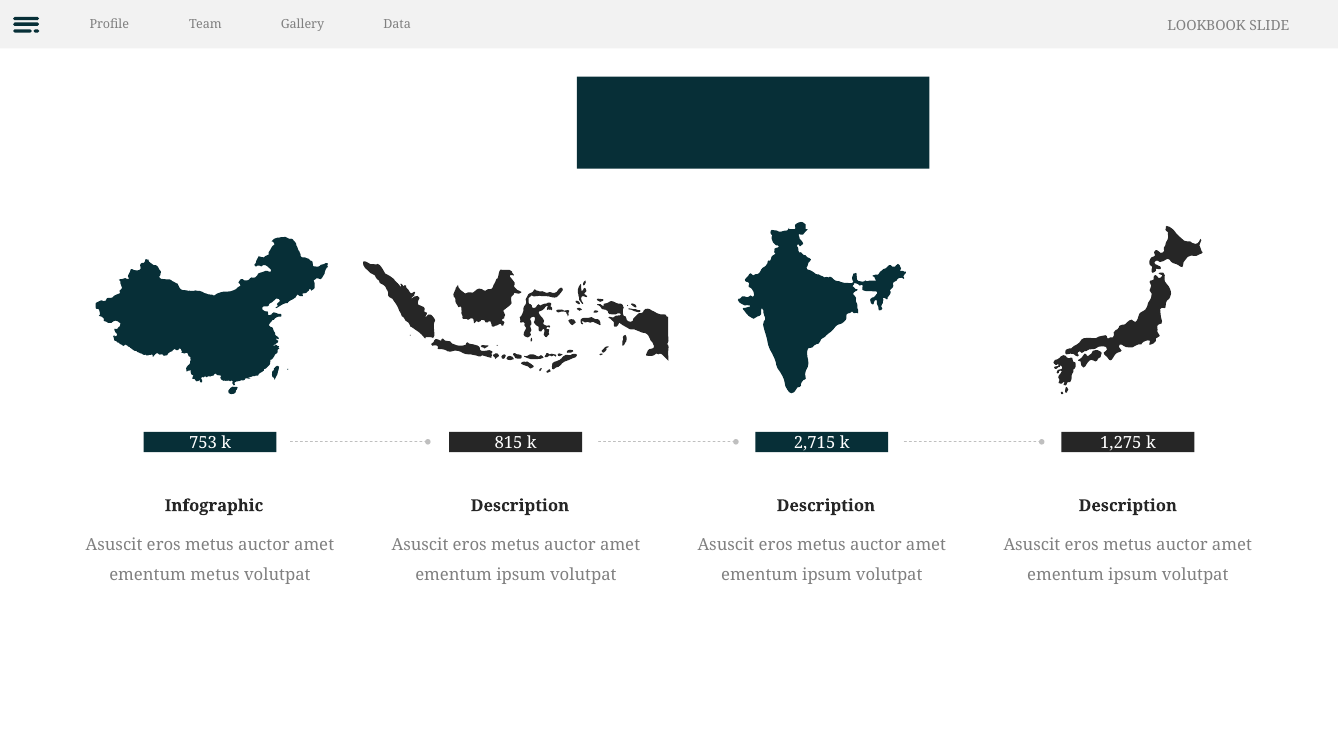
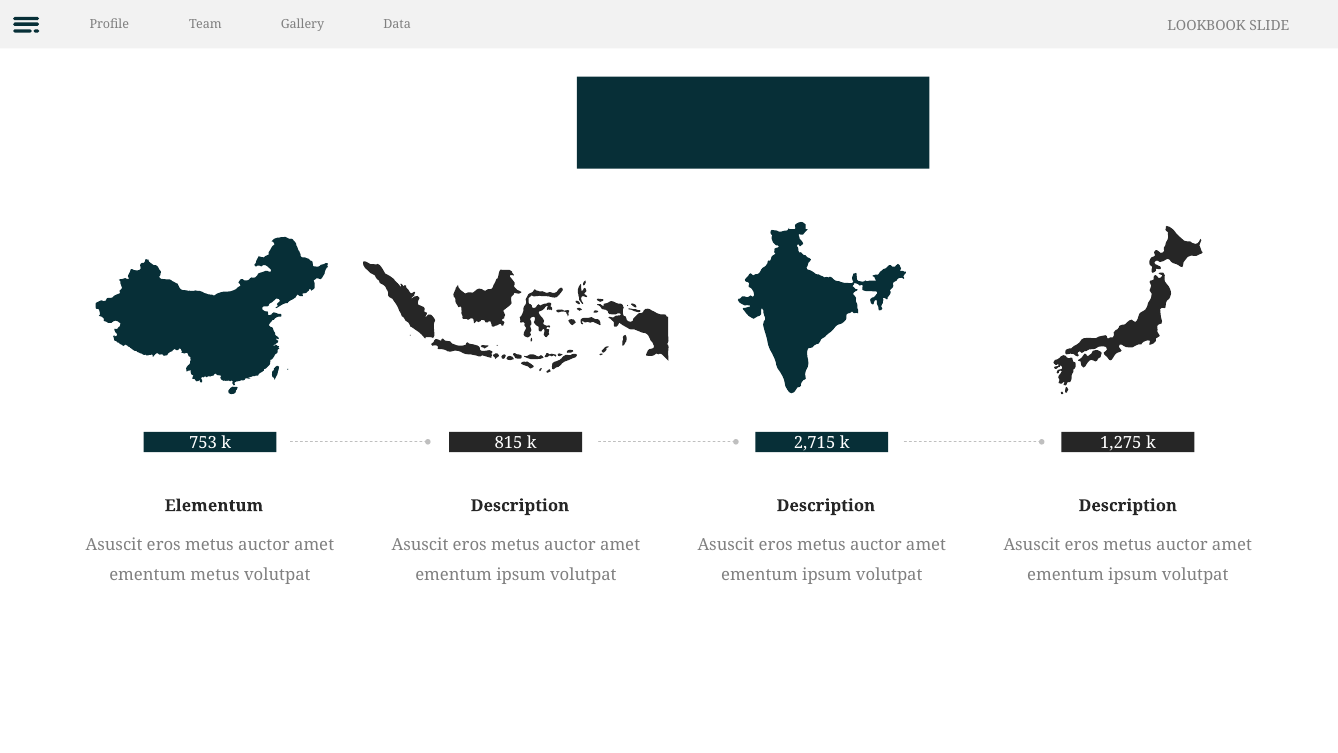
Infographic: Infographic -> Elementum (214, 505)
